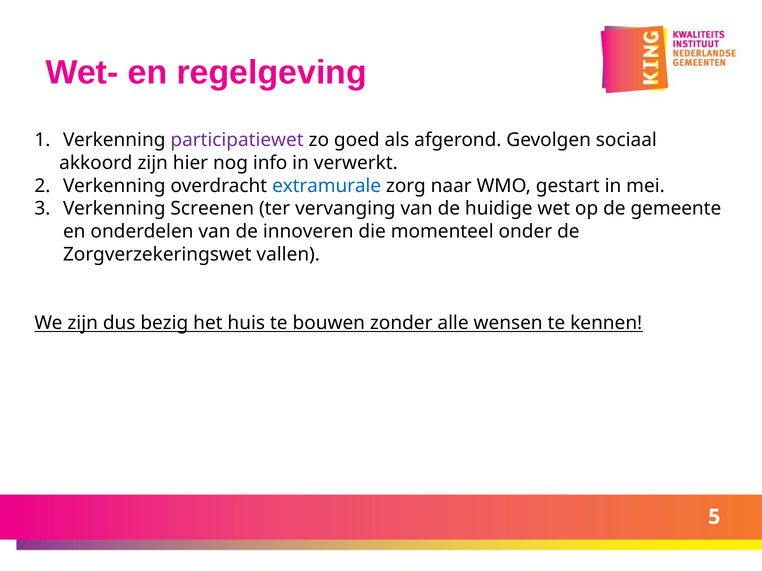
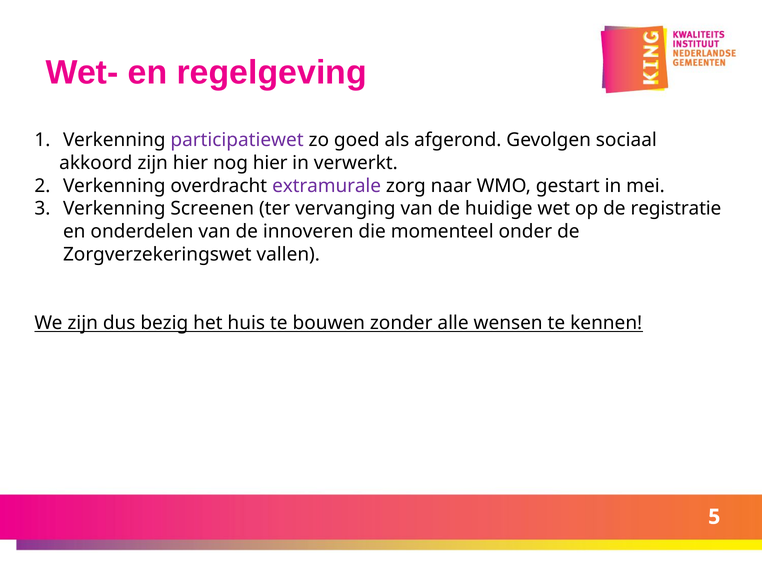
nog info: info -> hier (270, 163)
extramurale colour: blue -> purple (327, 186)
gemeente: gemeente -> registratie (676, 209)
